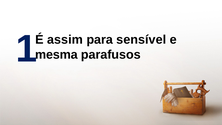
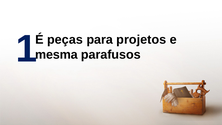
assim: assim -> peças (65, 40)
sensível: sensível -> projetos (141, 40)
